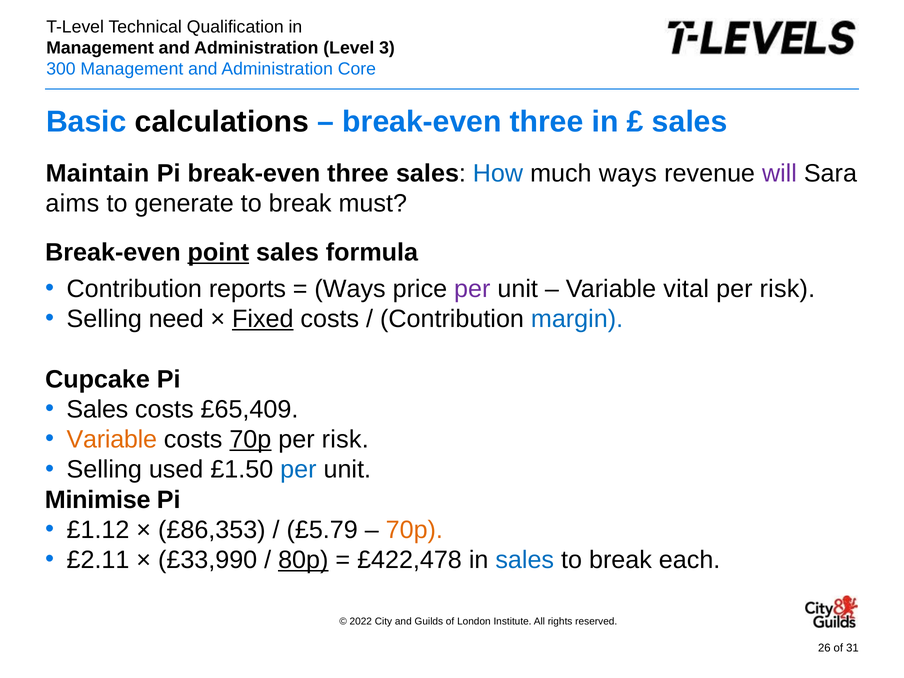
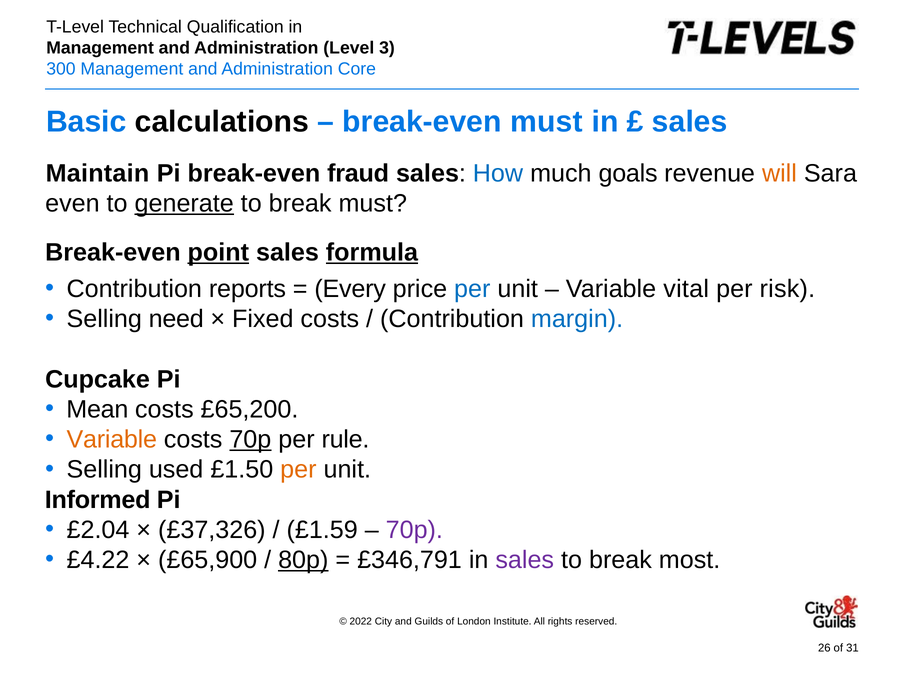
three: three -> must (546, 122)
Pi break-even three: three -> fraud (358, 173)
much ways: ways -> goals (628, 173)
will colour: purple -> orange (779, 173)
aims: aims -> even (72, 203)
generate underline: none -> present (184, 203)
formula underline: none -> present (372, 252)
Ways: Ways -> Every (350, 289)
per colour: purple -> blue (472, 289)
Fixed underline: present -> none (263, 319)
Sales: Sales -> Mean (97, 409)
£65,409: £65,409 -> £65,200 (249, 409)
risk: risk -> rule (345, 440)
per colour: blue -> orange (298, 470)
Minimise: Minimise -> Informed (98, 500)
£1.12: £1.12 -> £2.04 (98, 530)
£86,353: £86,353 -> £37,326 (212, 530)
£5.79: £5.79 -> £1.59 (322, 530)
70p colour: orange -> purple (414, 530)
£2.11: £2.11 -> £4.22 (98, 560)
£33,990: £33,990 -> £65,900 (208, 560)
£422,478: £422,478 -> £346,791 (409, 560)
sales colour: blue -> purple (525, 560)
each: each -> most (690, 560)
